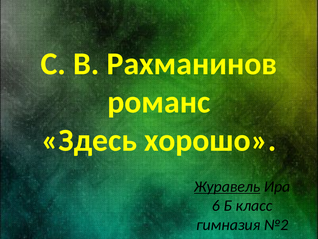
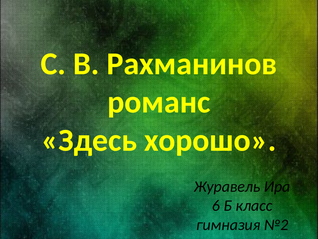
Журавель underline: present -> none (227, 186)
